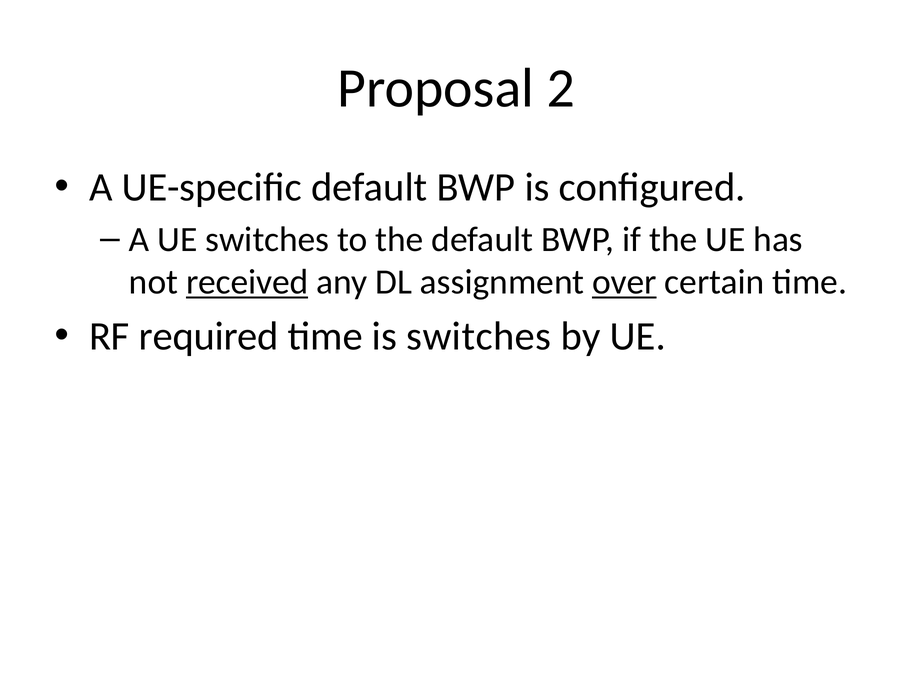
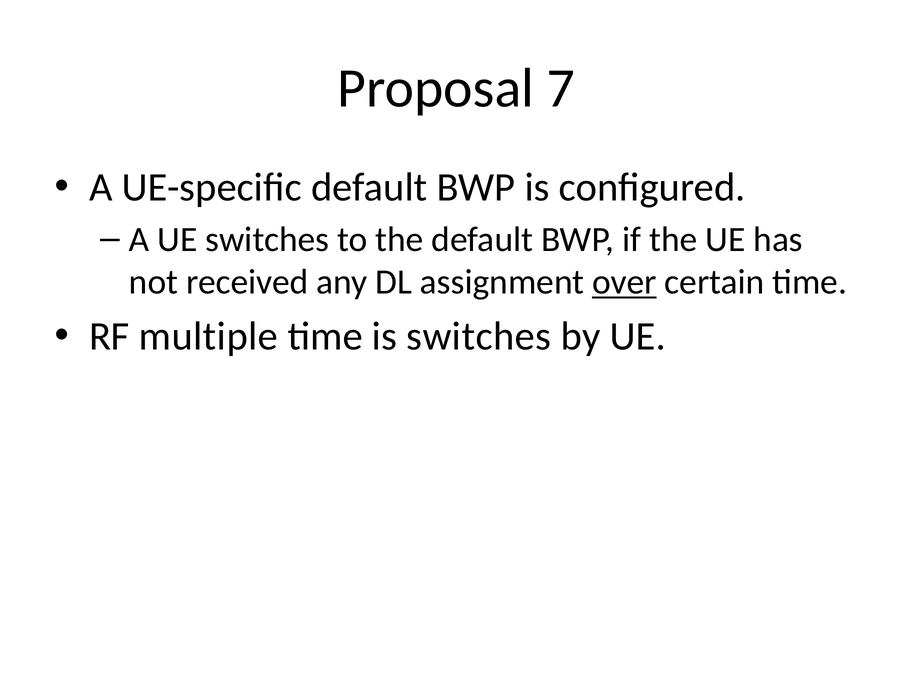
2: 2 -> 7 (561, 88)
received underline: present -> none (247, 282)
required: required -> multiple (208, 336)
